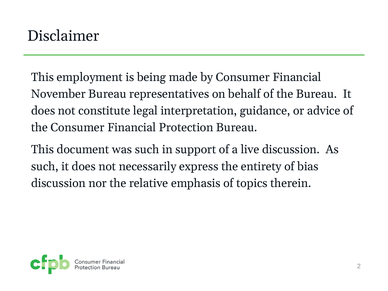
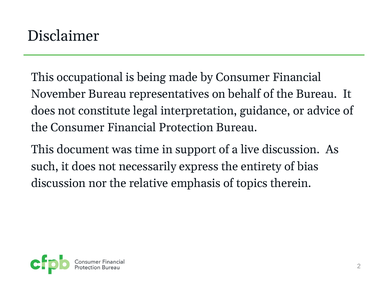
employment: employment -> occupational (90, 77)
was such: such -> time (147, 150)
